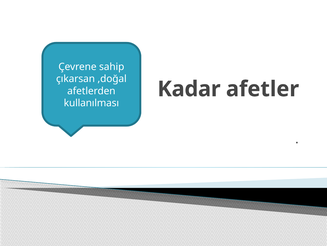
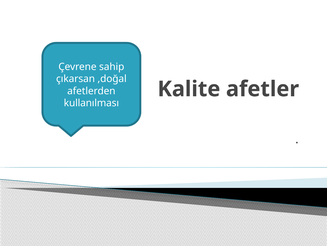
Kadar: Kadar -> Kalite (189, 89)
